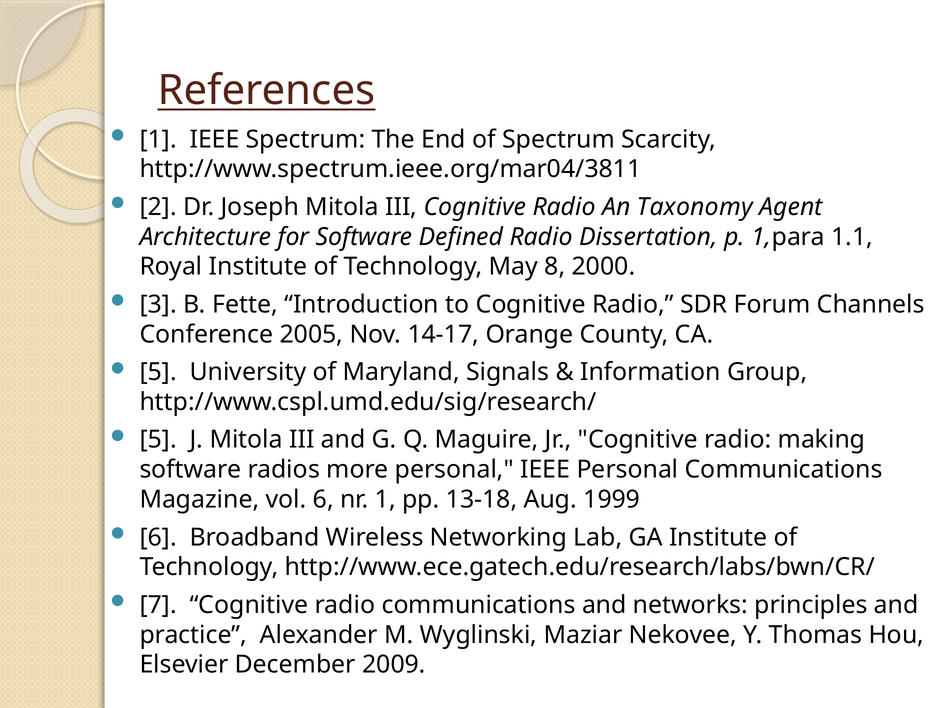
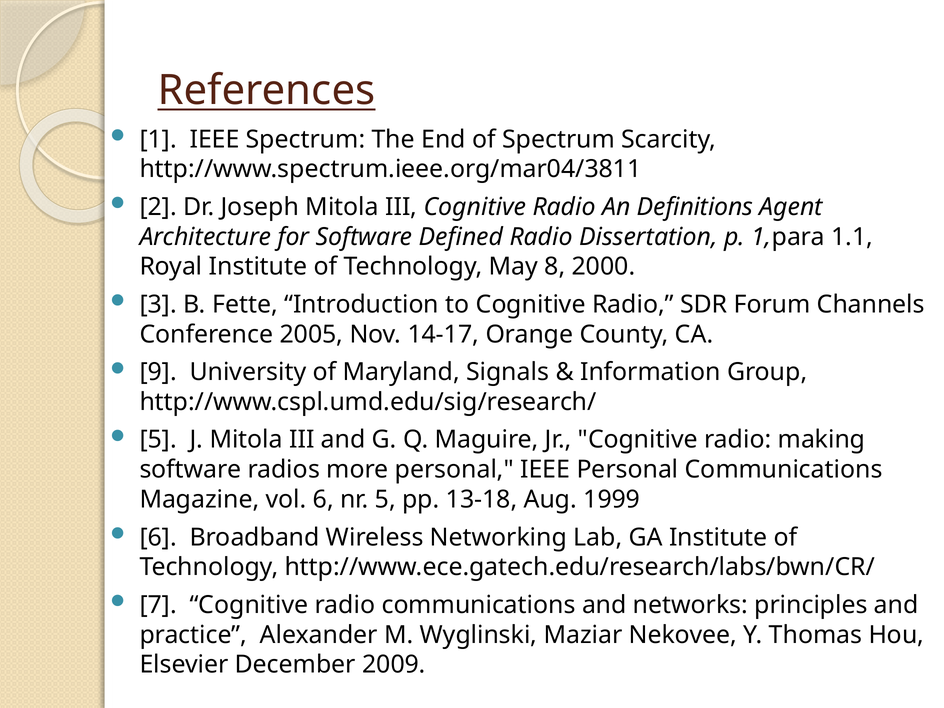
Taxonomy: Taxonomy -> Definitions (695, 207)
5: 5 -> 9 (158, 372)
nr 1: 1 -> 5 (385, 500)
